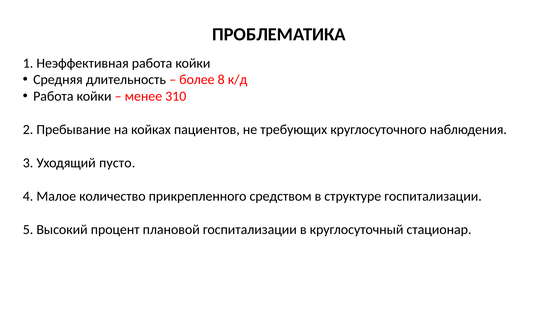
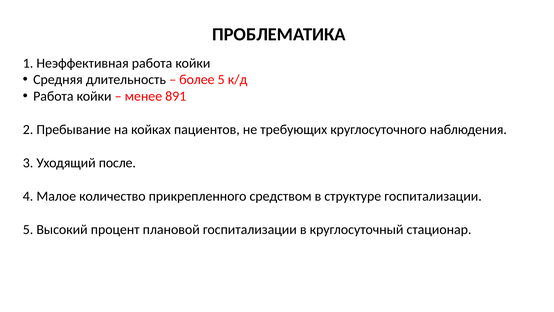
более 8: 8 -> 5 (221, 80)
310: 310 -> 891 (176, 96)
пусто: пусто -> после (117, 163)
